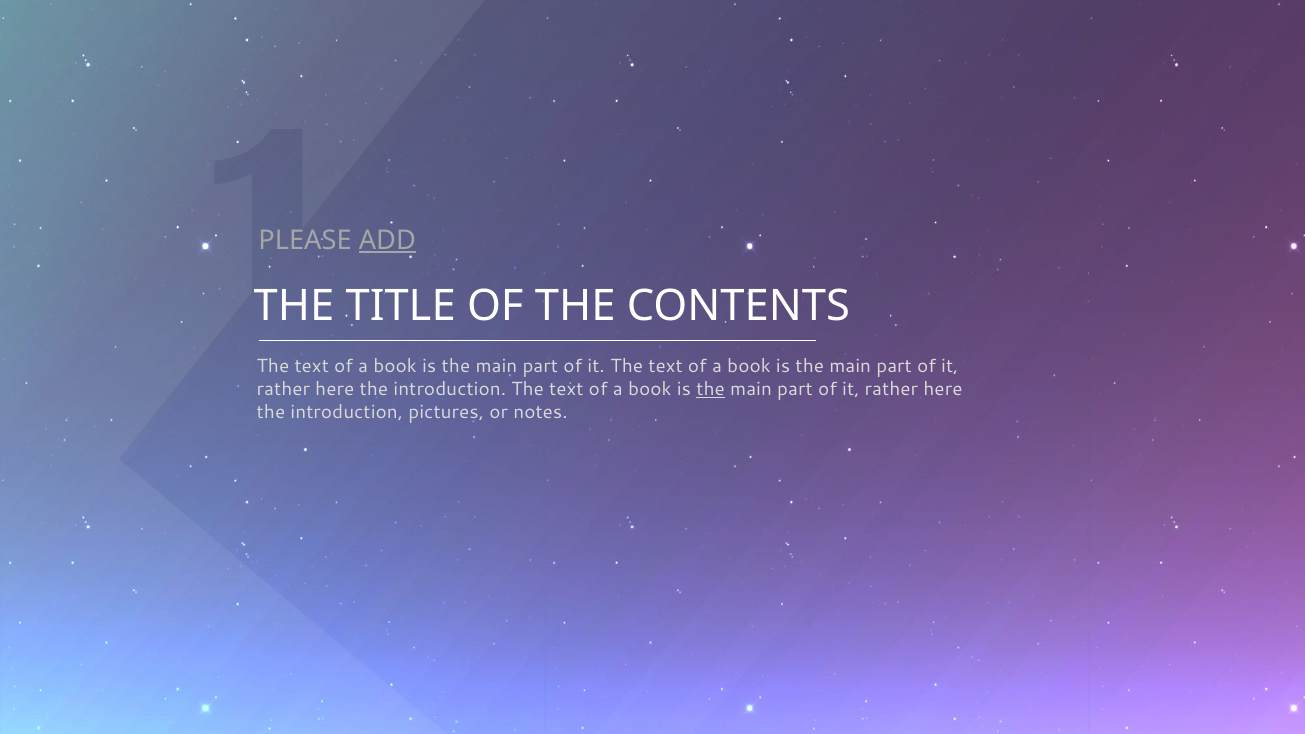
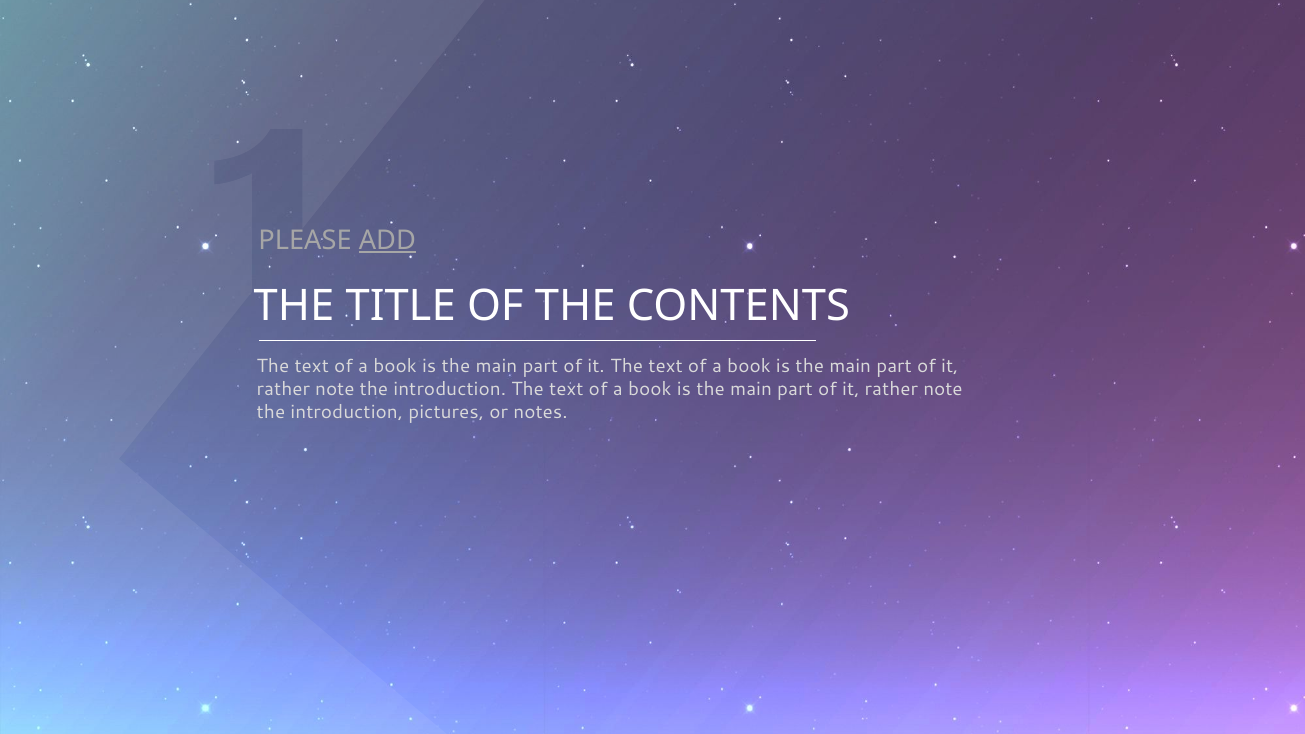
here: here -> note (335, 389)
the underline: present -> none (711, 389)
here: here -> note (943, 389)
